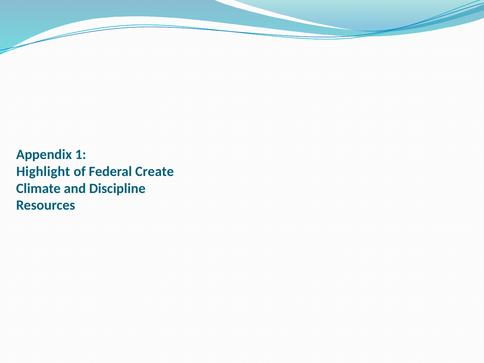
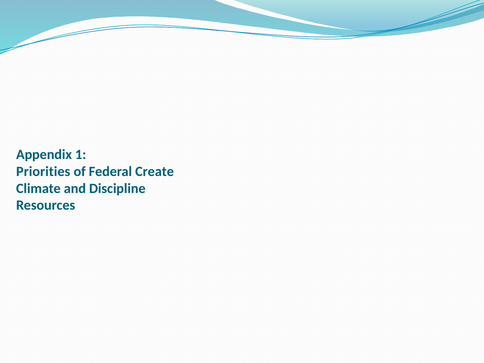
Highlight: Highlight -> Priorities (43, 171)
